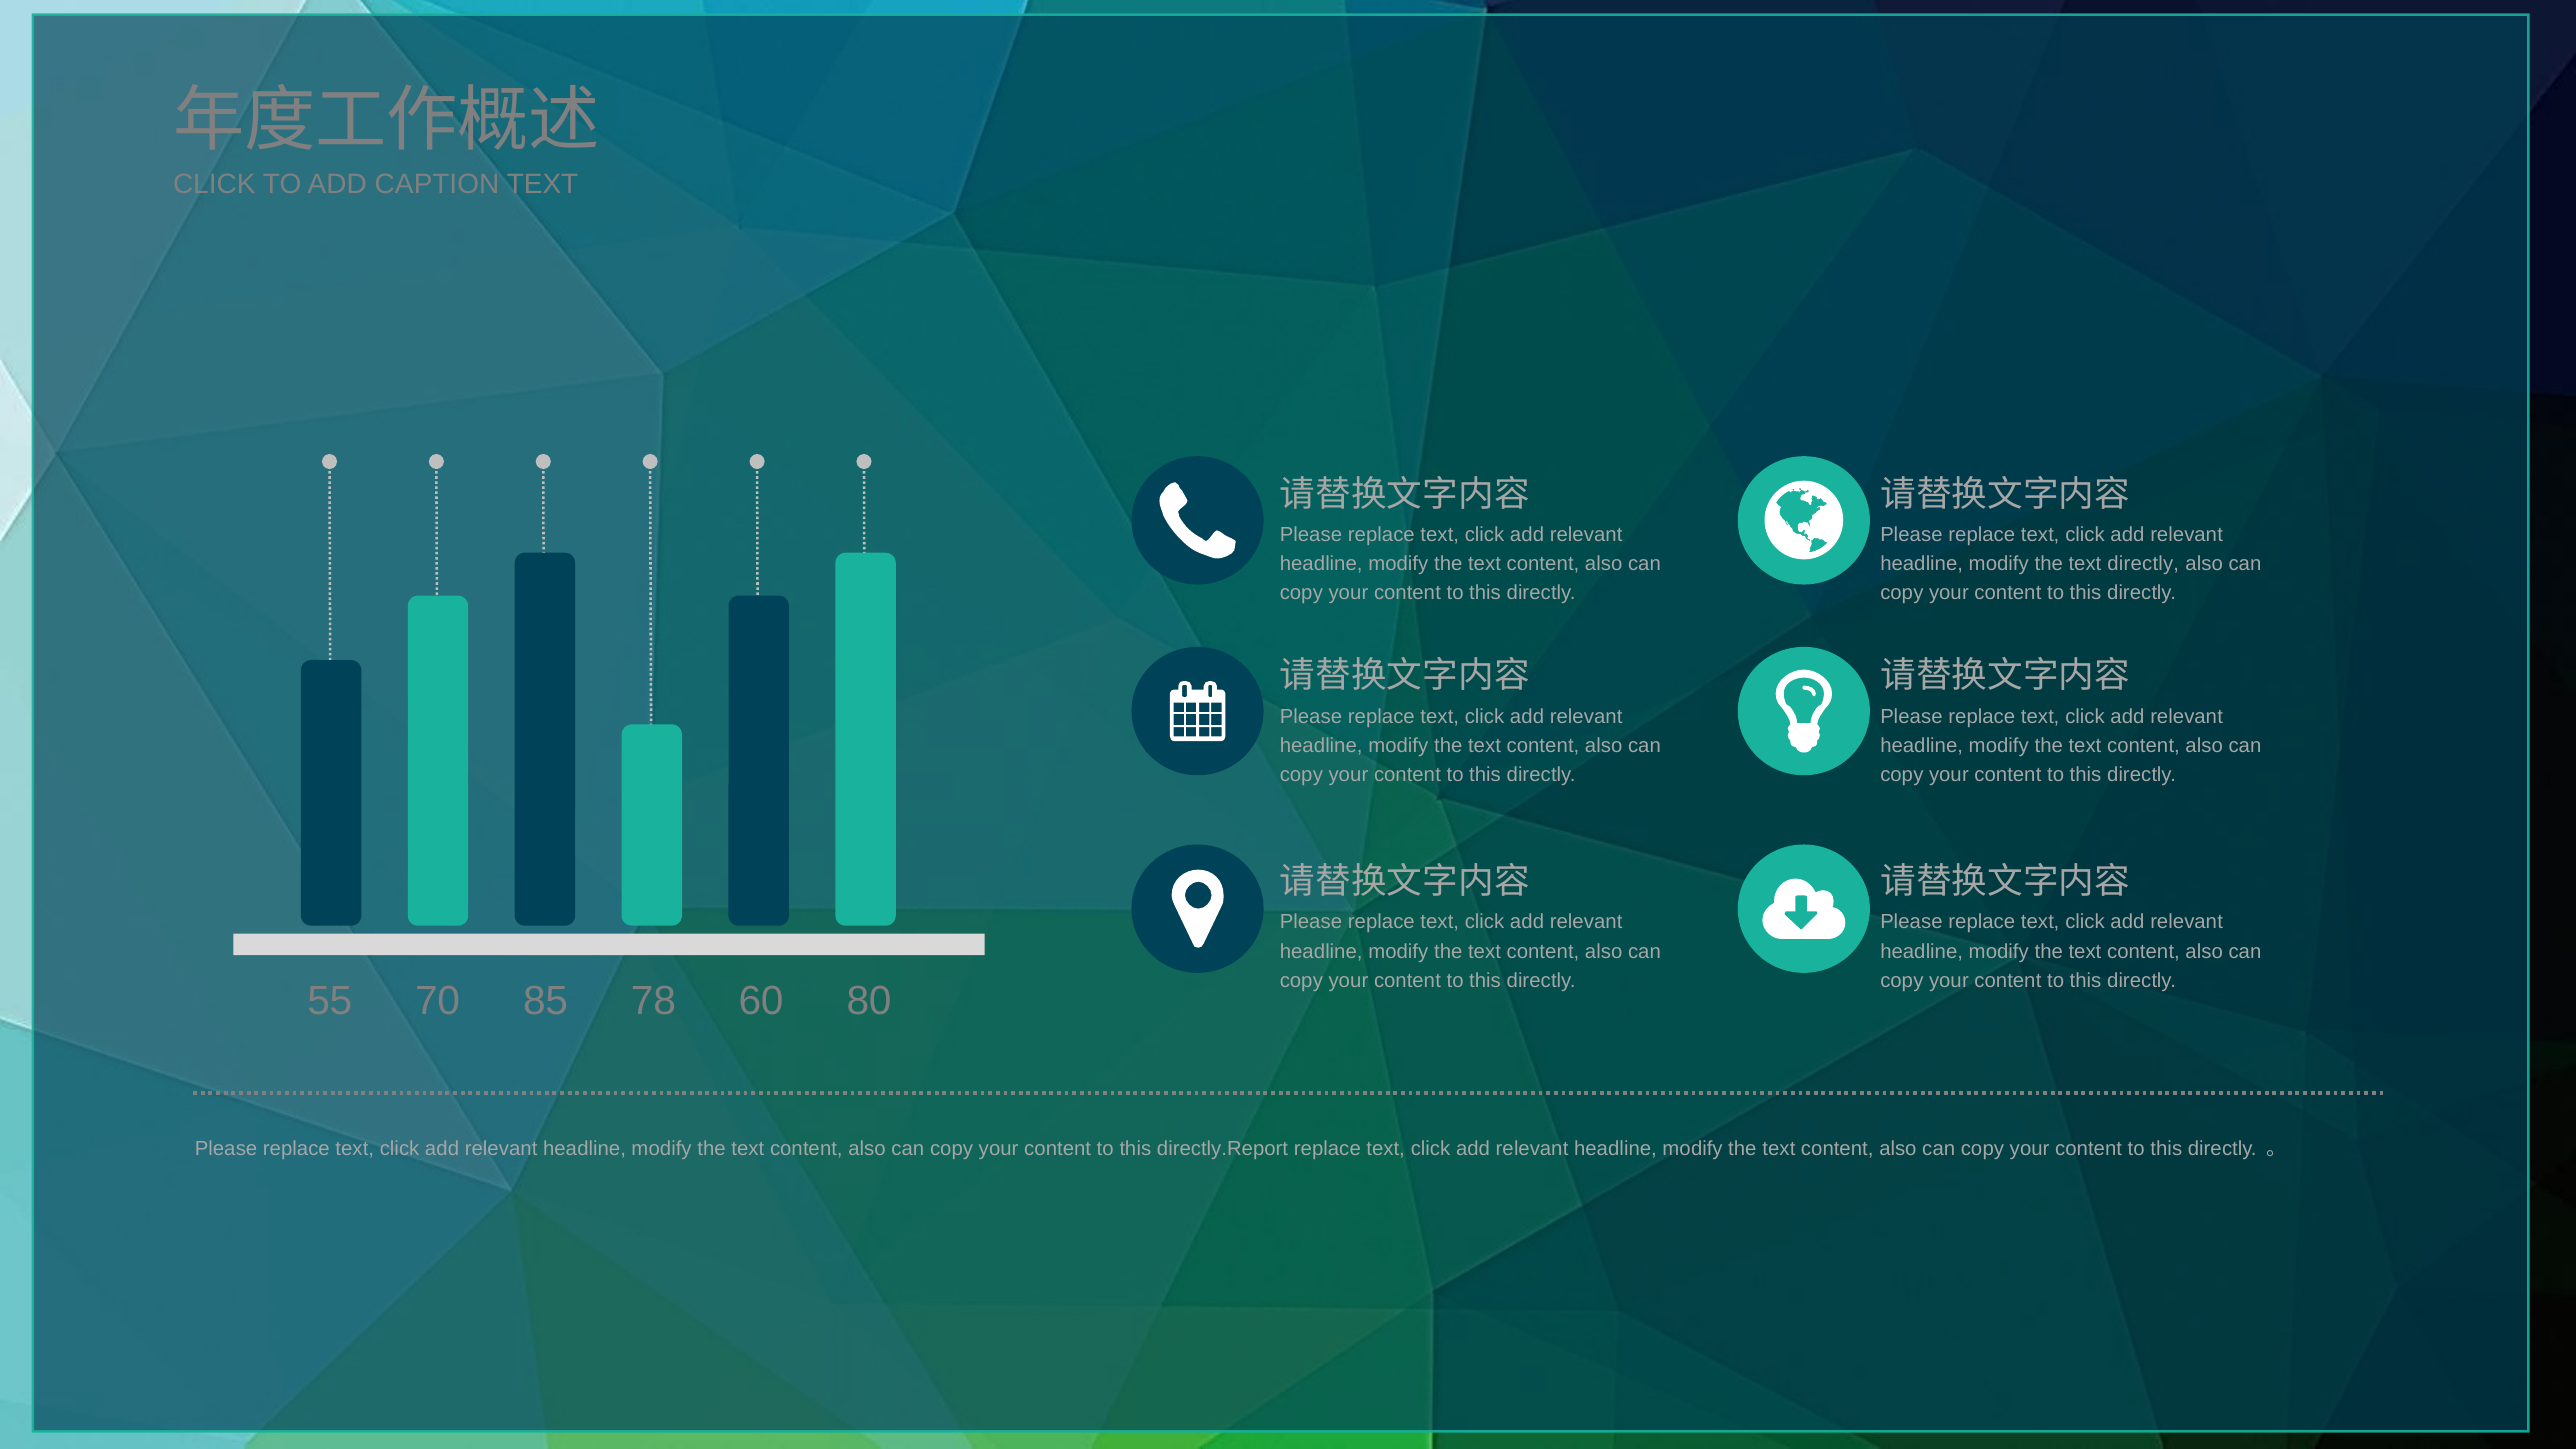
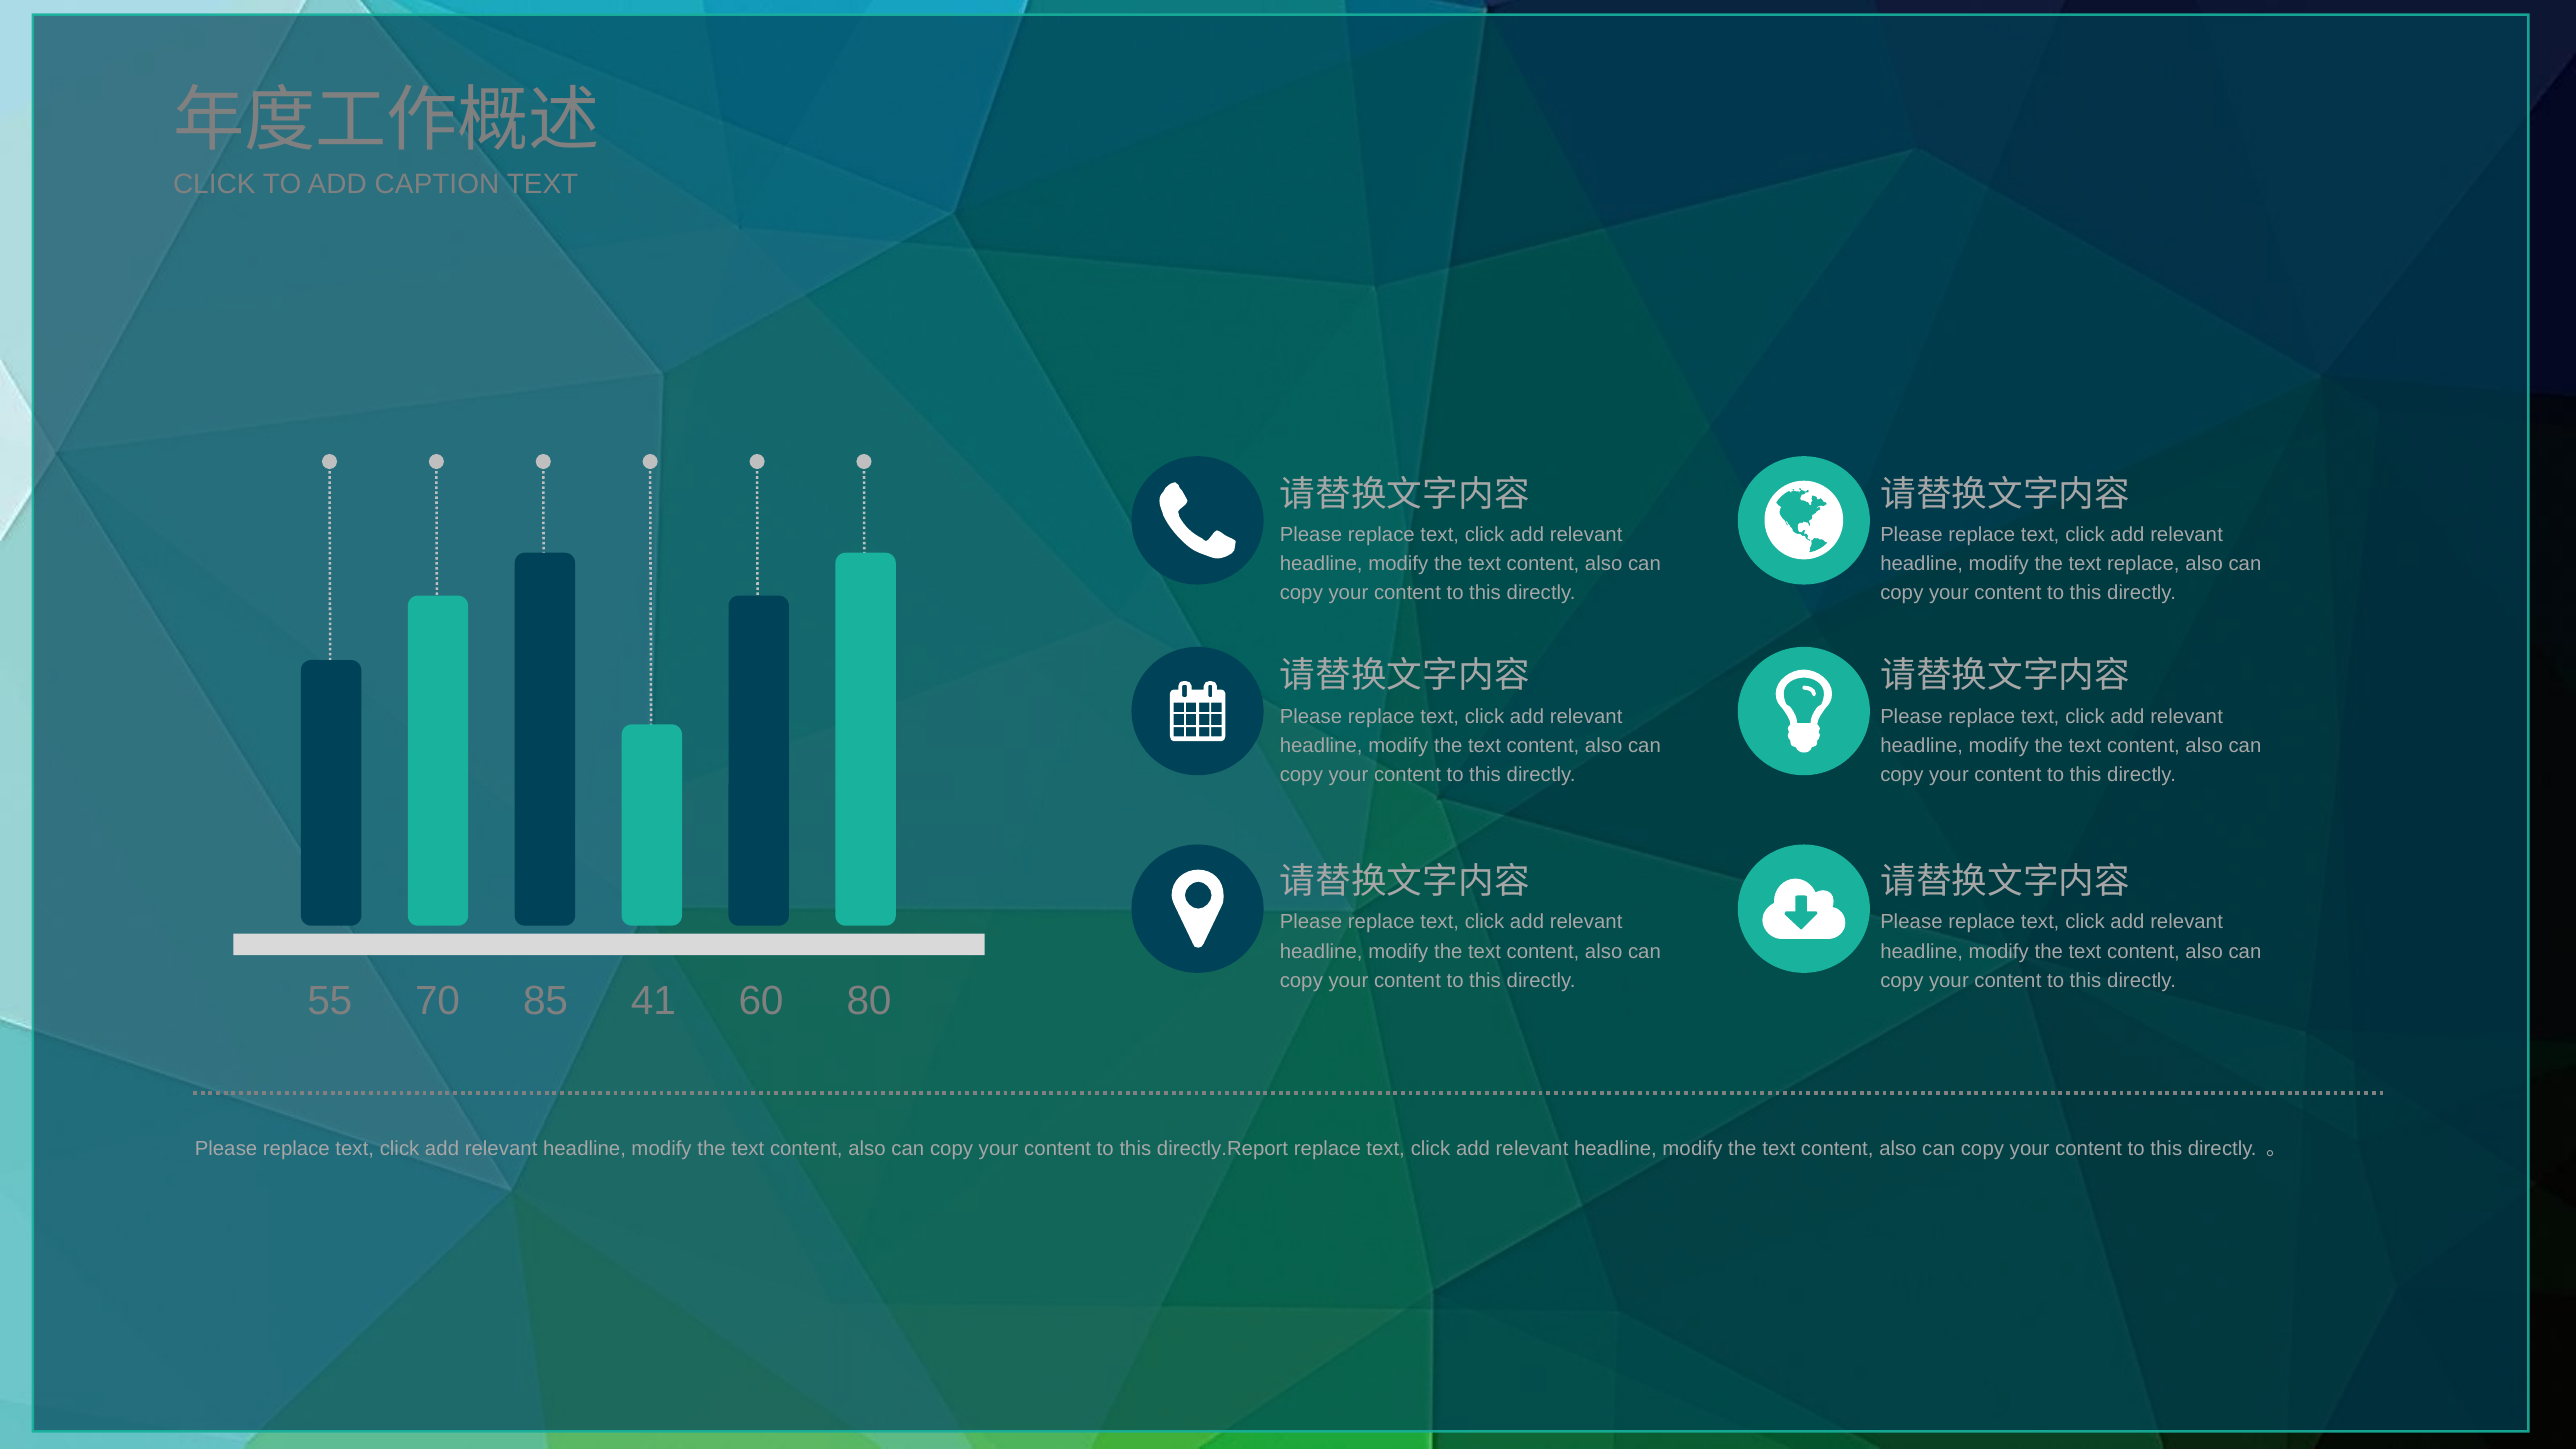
text directly: directly -> replace (2143, 564)
78: 78 -> 41 (653, 1001)
